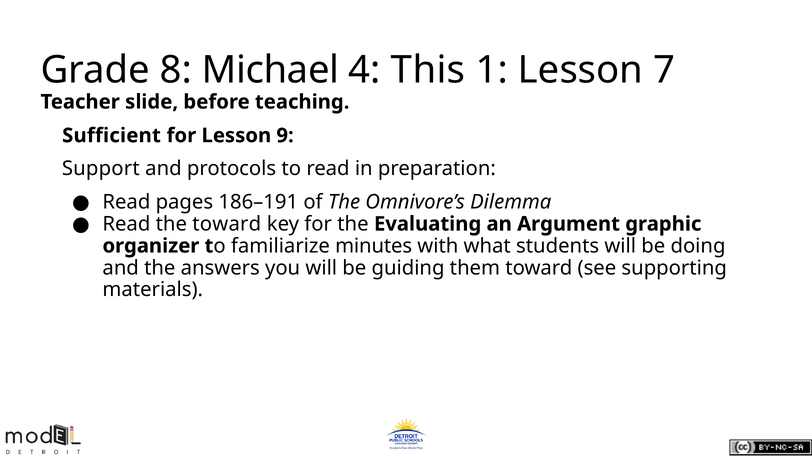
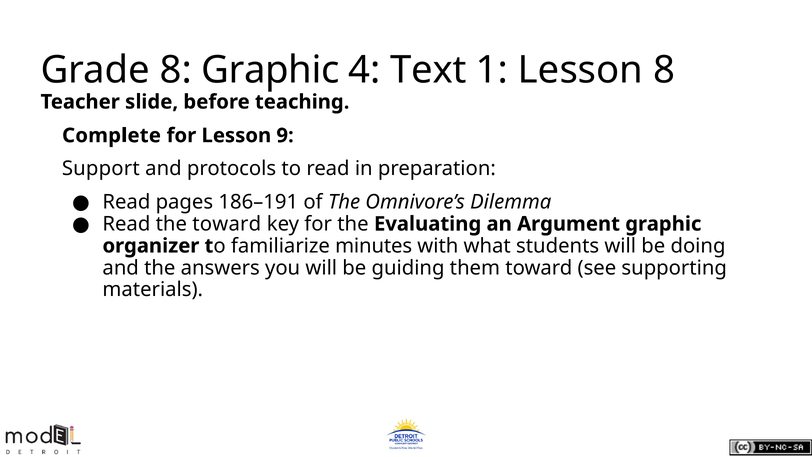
8 Michael: Michael -> Graphic (270, 70)
This: This -> Text (428, 70)
Lesson 7: 7 -> 8 (664, 70)
Sufficient: Sufficient -> Complete (111, 135)
